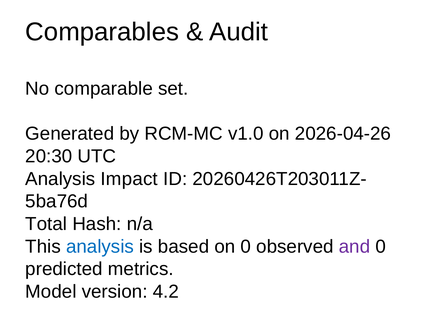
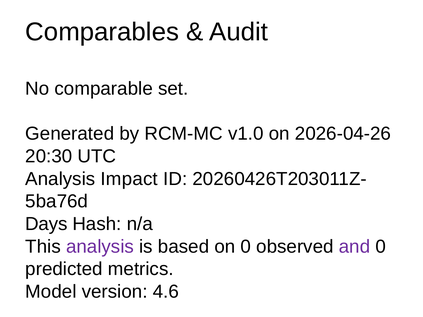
Total: Total -> Days (46, 224)
analysis colour: blue -> purple (100, 247)
4.2: 4.2 -> 4.6 (166, 292)
